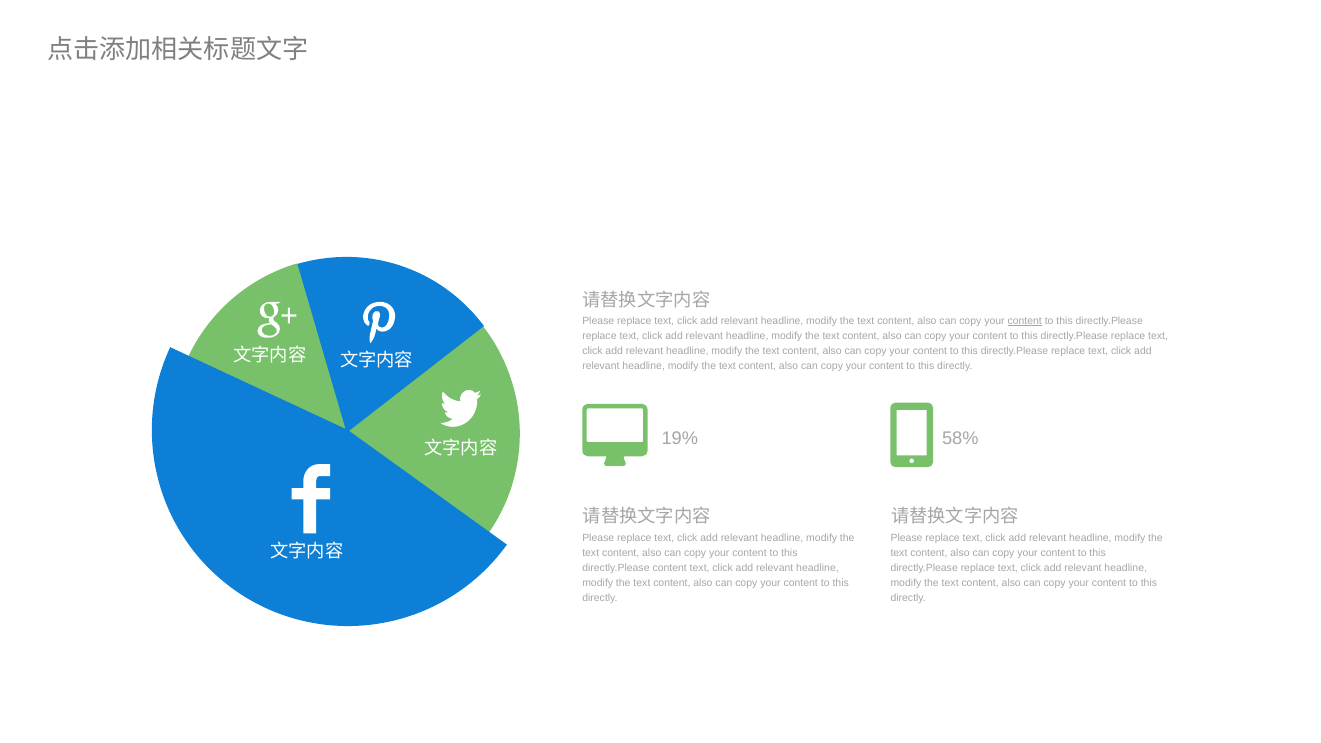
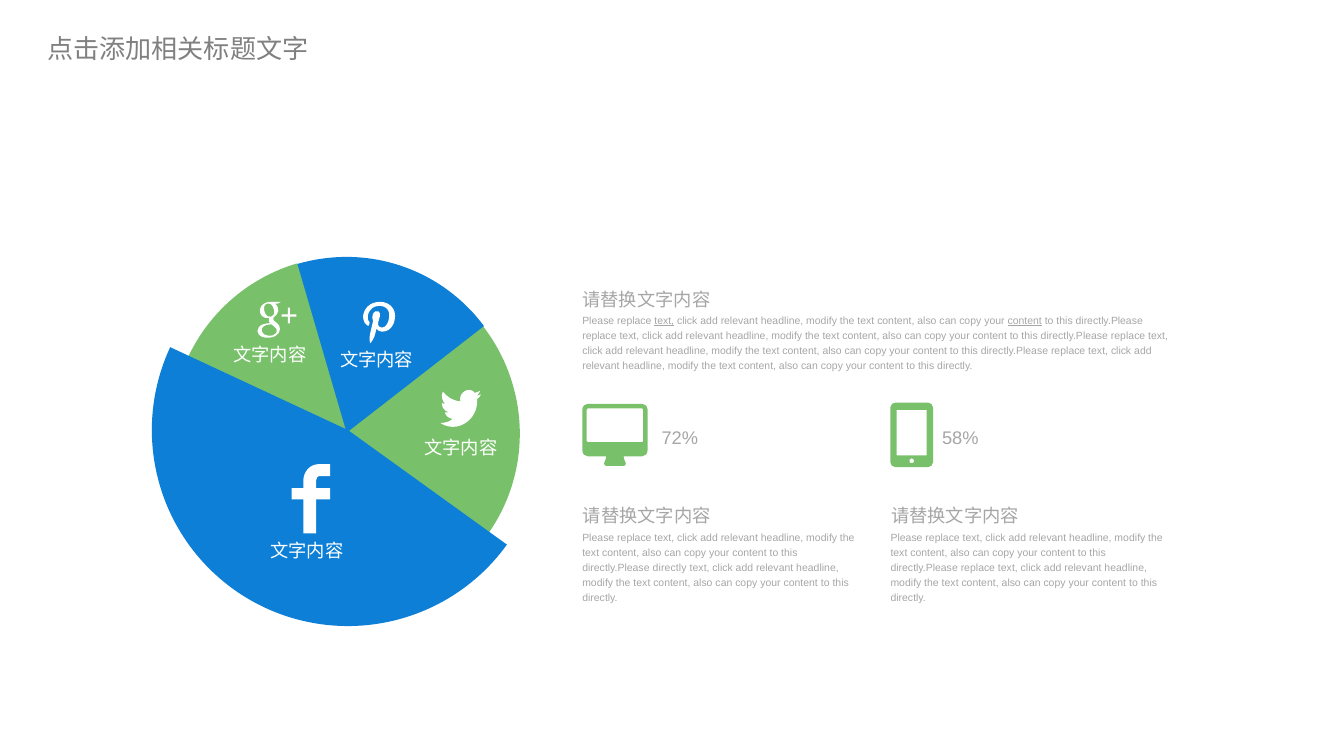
text underline: none -> present (664, 321)
19%: 19% -> 72% (680, 438)
directly.Please content: content -> directly (670, 568)
